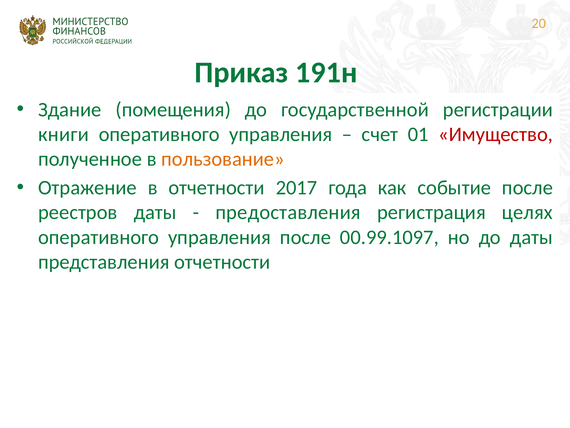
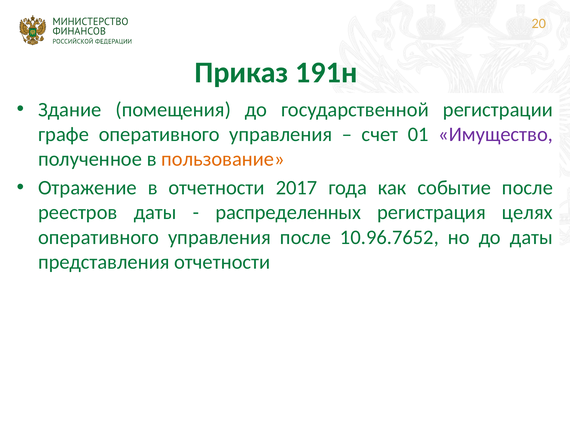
книги: книги -> графе (64, 134)
Имущество colour: red -> purple (496, 134)
предоставления: предоставления -> распределенных (288, 212)
00.99.1097: 00.99.1097 -> 10.96.7652 (389, 237)
